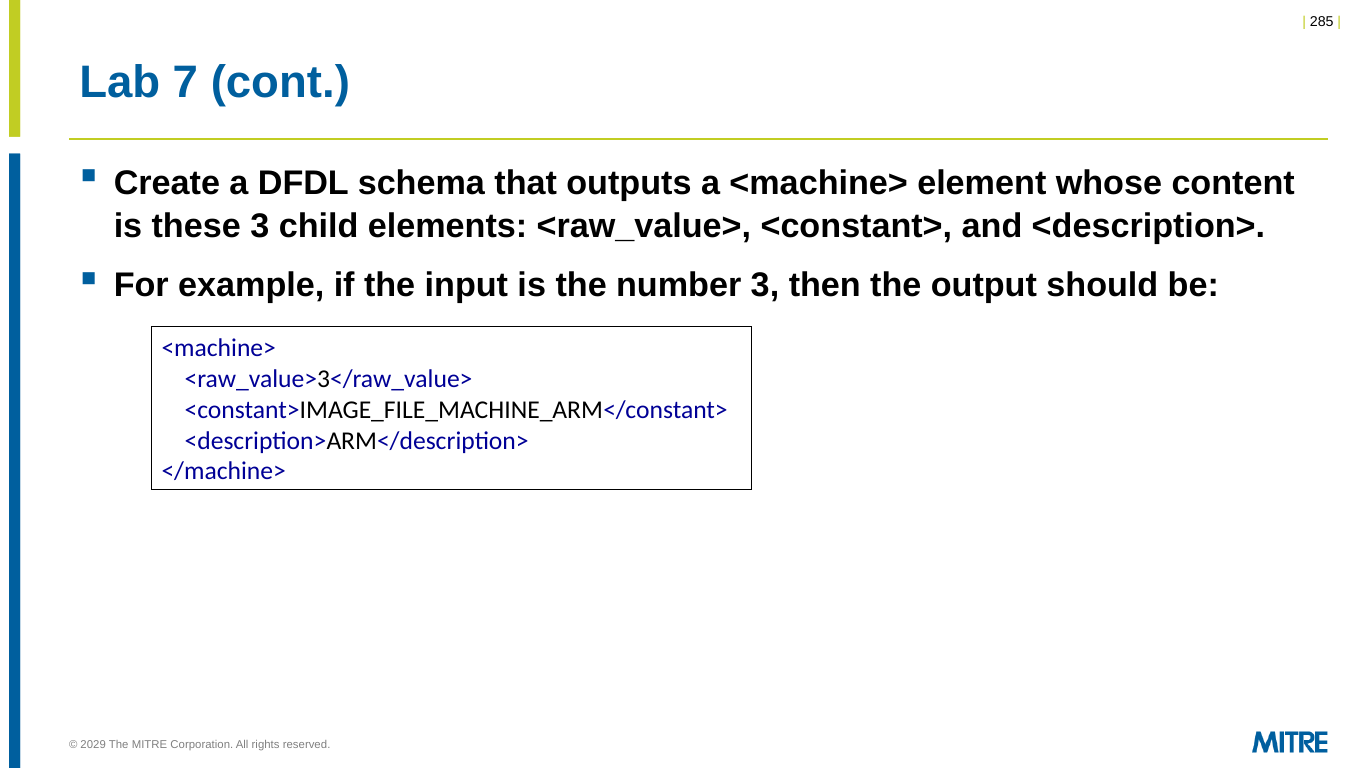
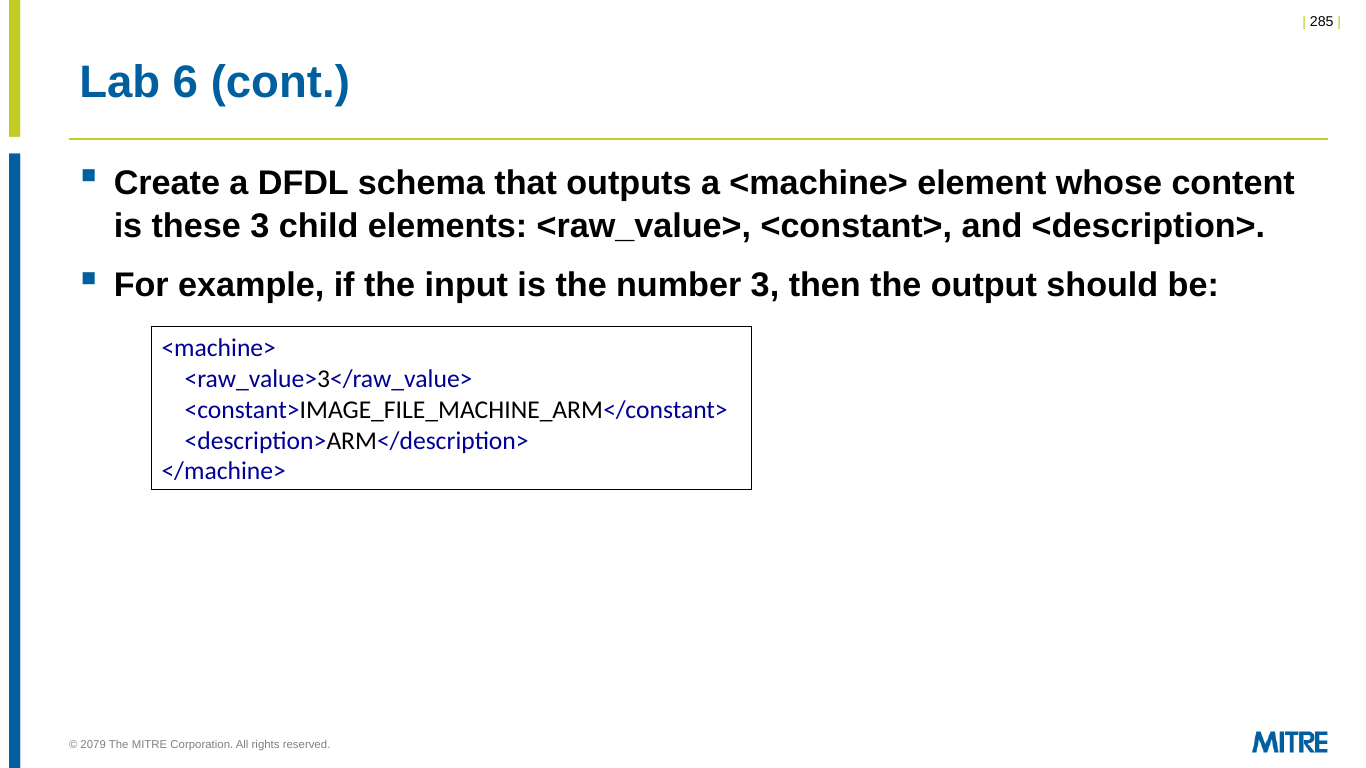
7: 7 -> 6 (185, 83)
2029: 2029 -> 2079 (93, 745)
